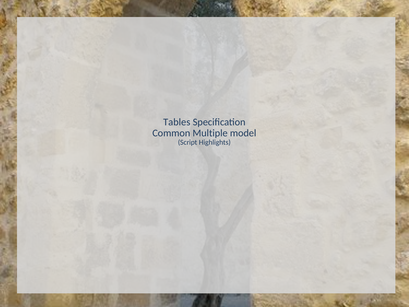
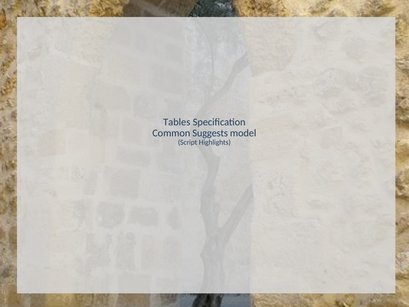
Multiple: Multiple -> Suggests (210, 133)
